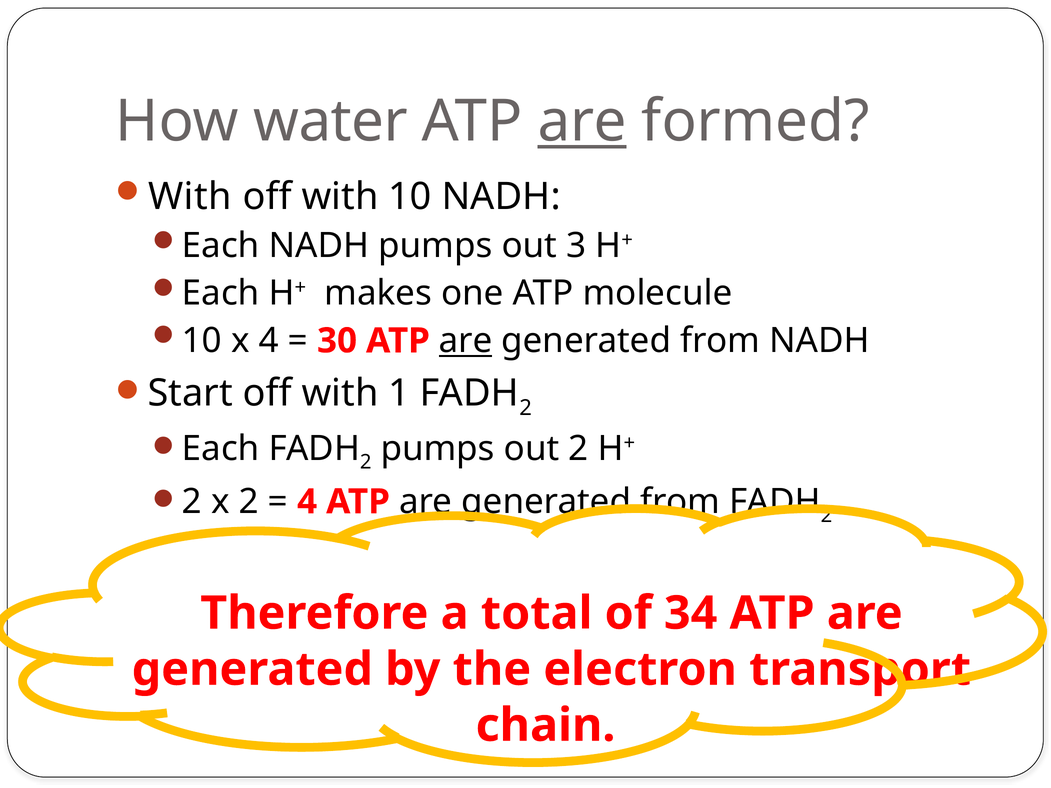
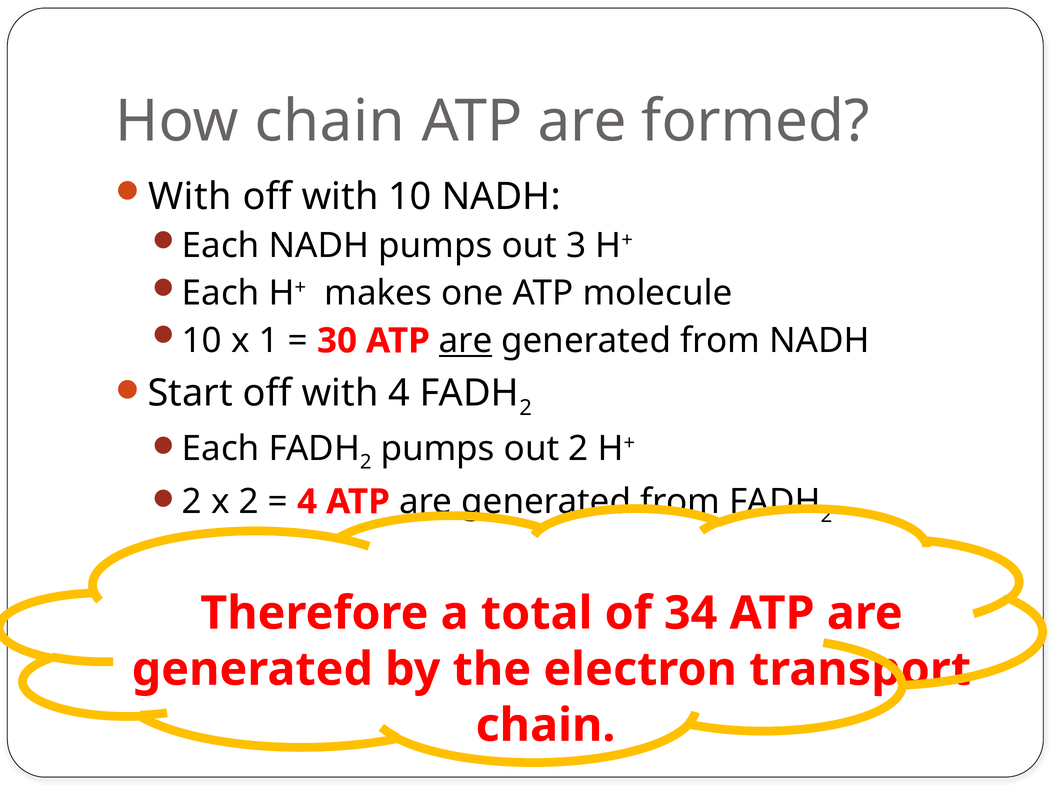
How water: water -> chain (330, 121)
are underline: present -> none (582, 121)
x 4: 4 -> 1 (269, 341)
with 1: 1 -> 4 (399, 393)
